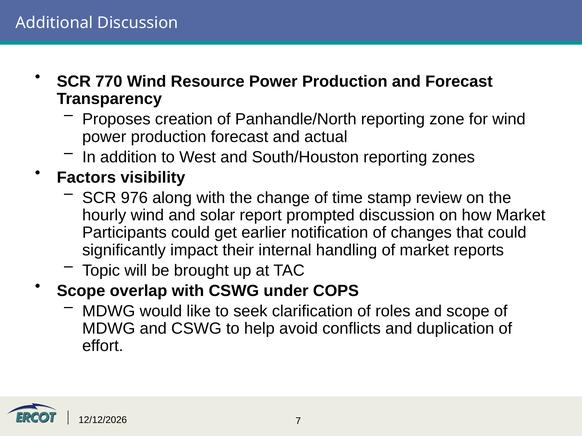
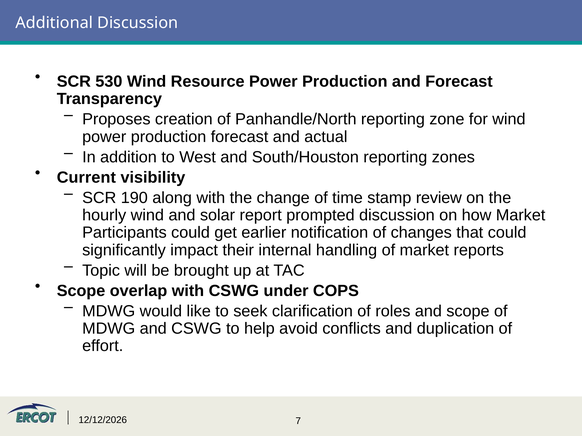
770: 770 -> 530 (109, 82)
Factors: Factors -> Current (86, 178)
976: 976 -> 190 (134, 198)
